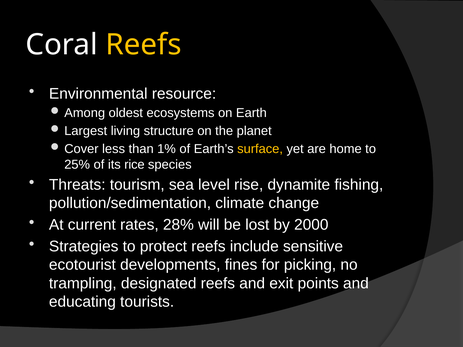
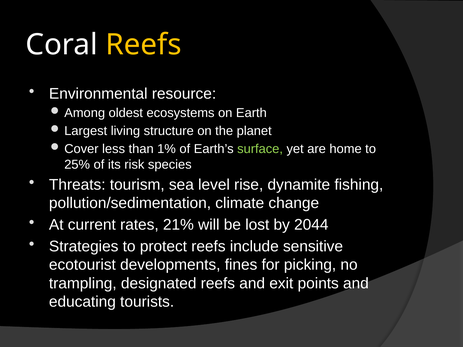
surface colour: yellow -> light green (260, 149)
rice: rice -> risk (134, 165)
28%: 28% -> 21% (178, 225)
2000: 2000 -> 2044 (311, 225)
